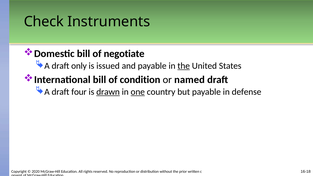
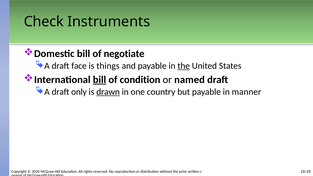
only: only -> face (79, 66)
issued: issued -> things (108, 66)
bill underline: none -> present (100, 80)
four: four -> only (79, 92)
one underline: present -> none (138, 92)
defense: defense -> manner (246, 92)
